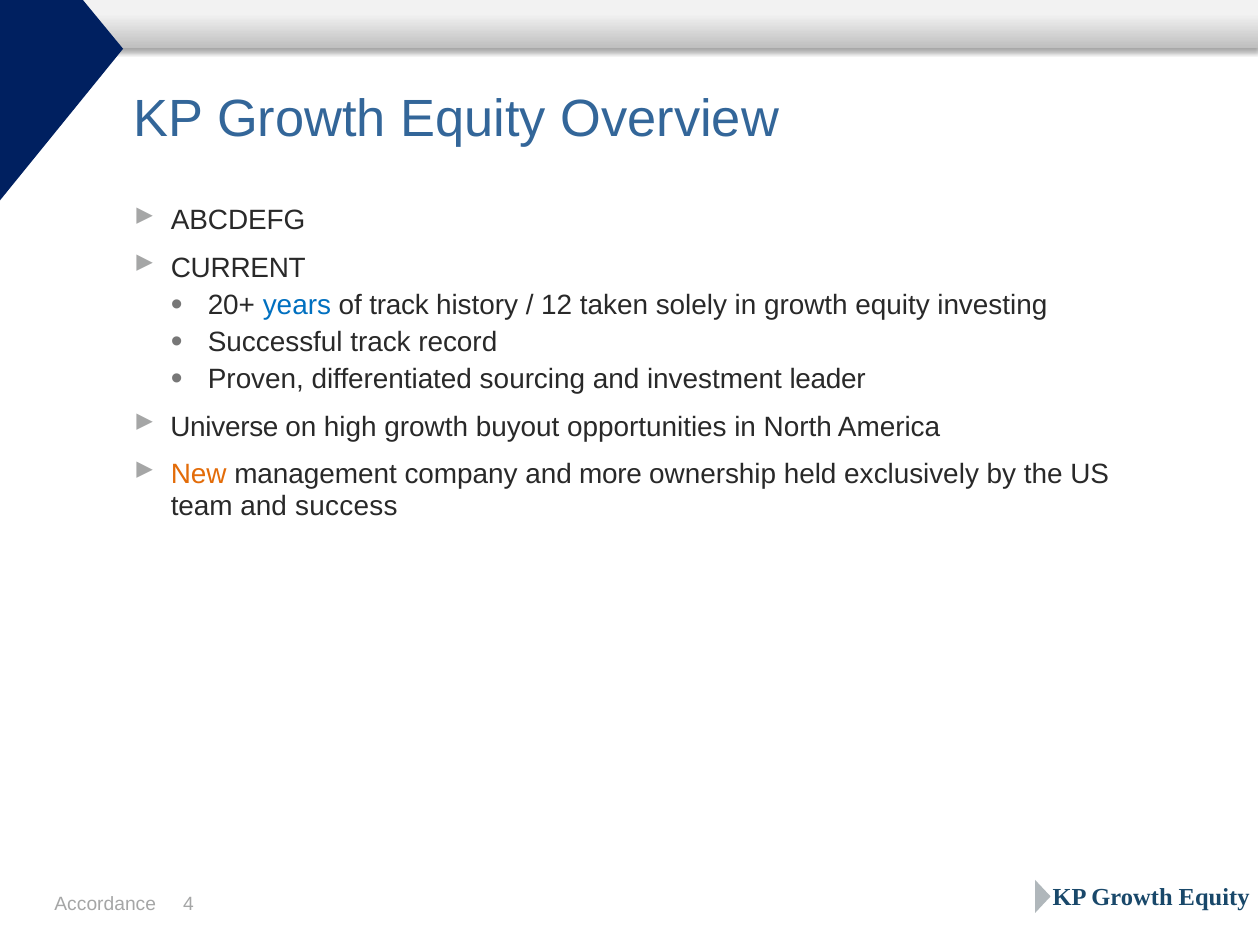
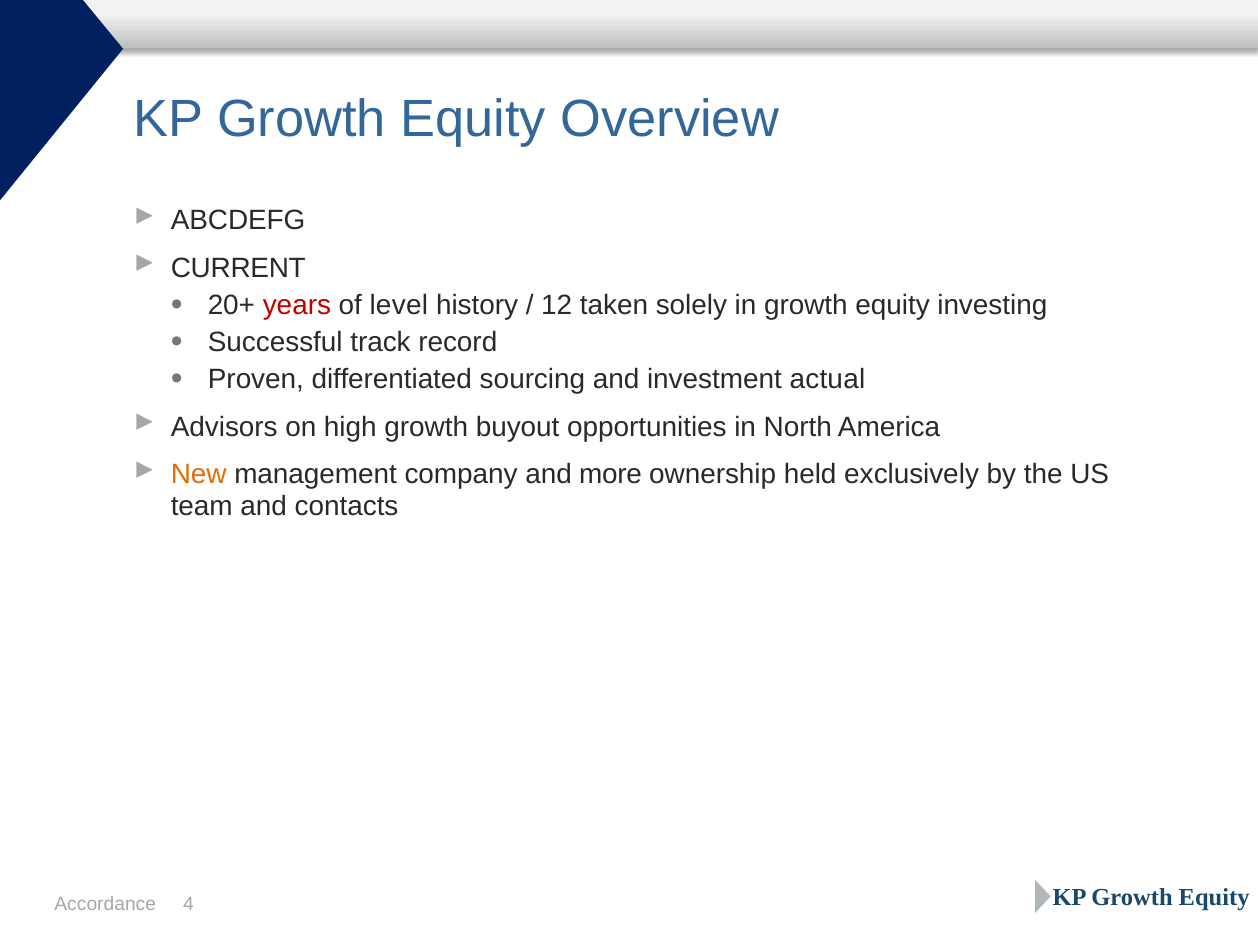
years colour: blue -> red (297, 305)
of track: track -> level (399, 305)
leader: leader -> actual (827, 379)
Universe: Universe -> Advisors (224, 427)
success: success -> contacts (347, 506)
